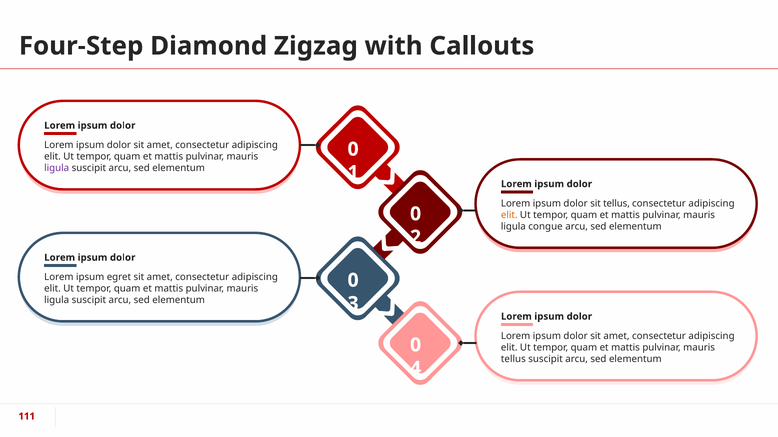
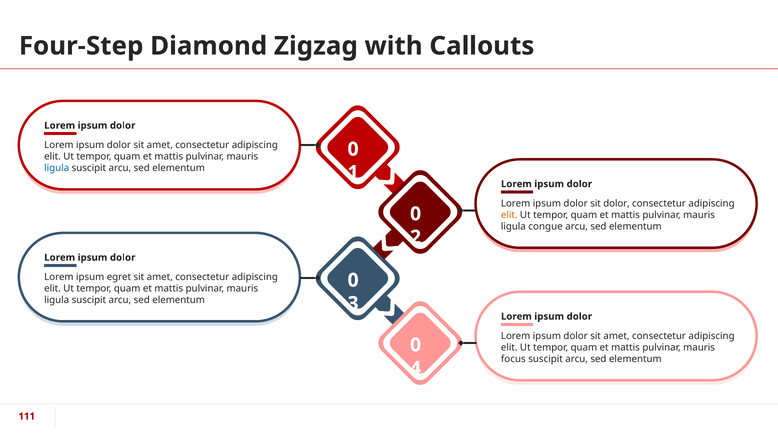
ligula colour: purple -> blue (57, 168)
sit tellus: tellus -> dolor (617, 204)
tellus: tellus -> focus (513, 360)
